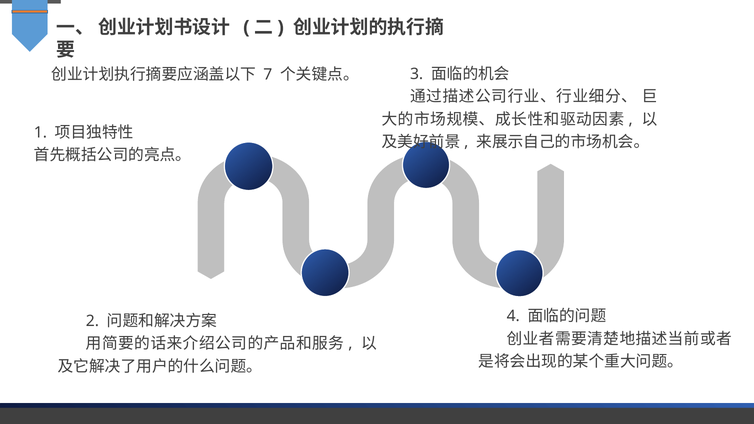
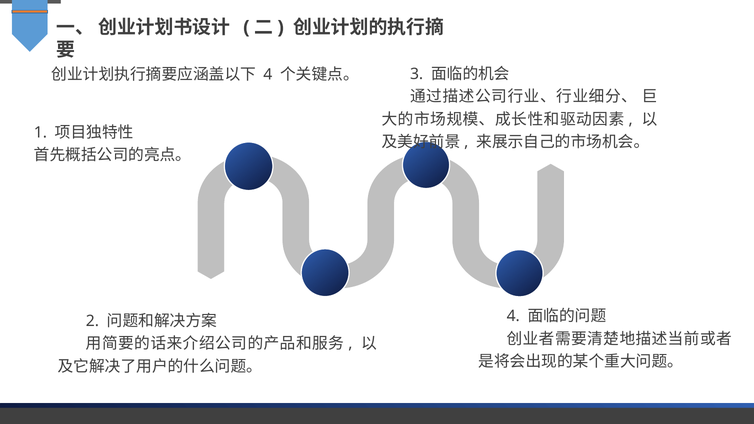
7: 7 -> 4 (268, 75)
